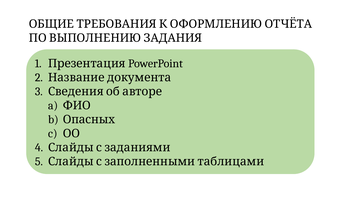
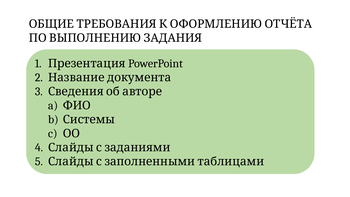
Опасных: Опасных -> Системы (89, 119)
